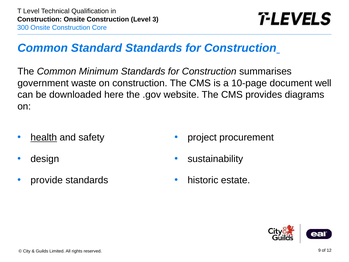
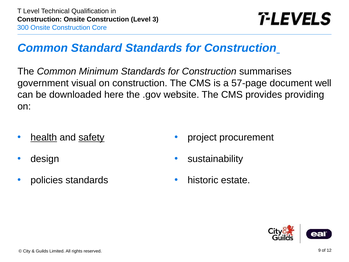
waste: waste -> visual (84, 83)
10-page: 10-page -> 57-page (249, 83)
diagrams: diagrams -> providing (304, 95)
safety underline: none -> present (91, 137)
provide: provide -> policies (47, 180)
